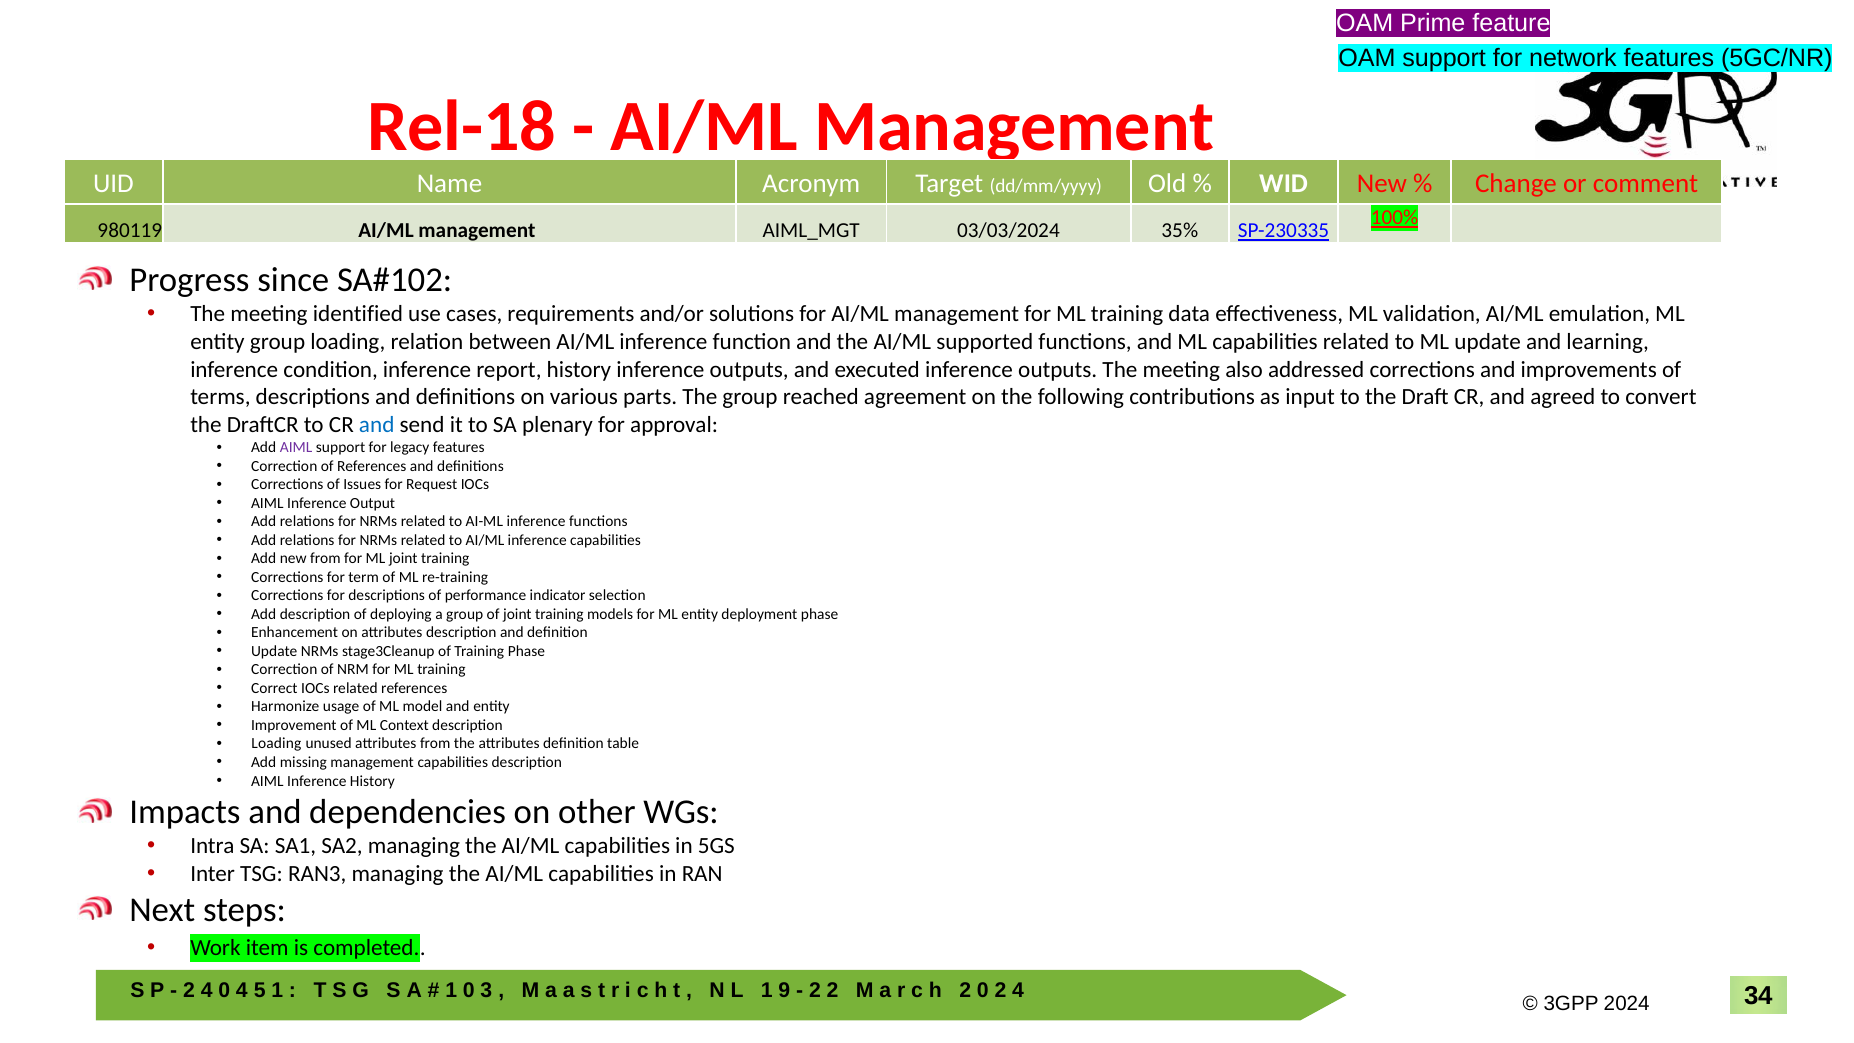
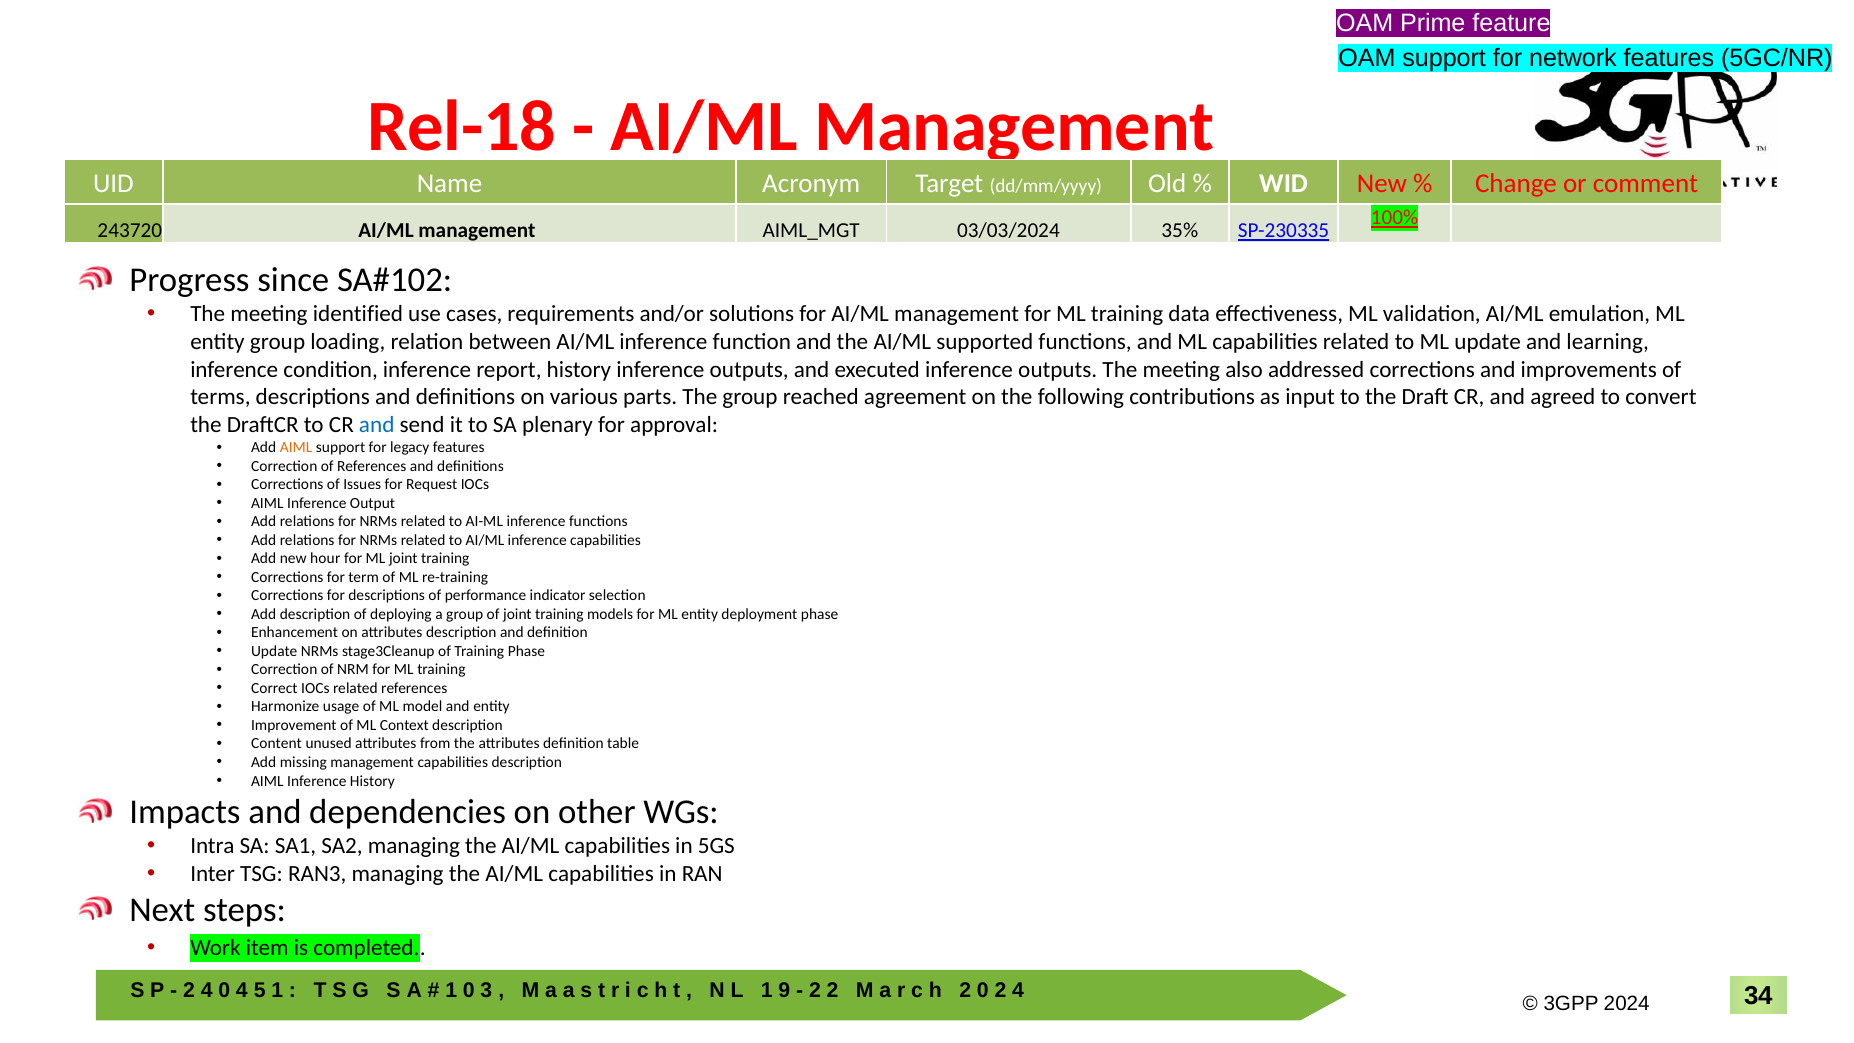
980119: 980119 -> 243720 (130, 230)
AIML colour: purple -> orange (296, 448)
new from: from -> hour (325, 559)
Loading: Loading -> Content (276, 744)
